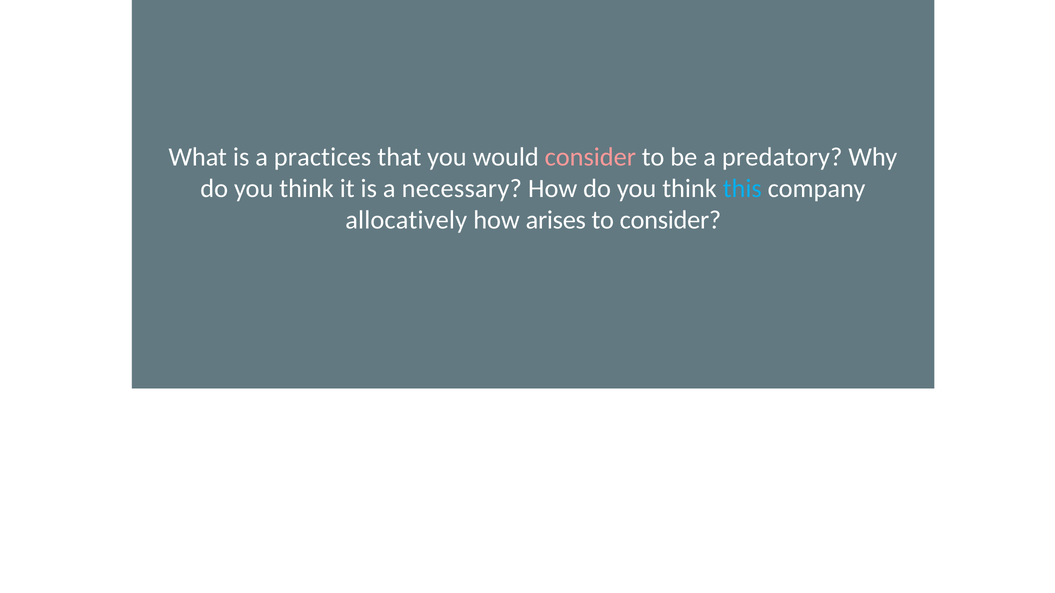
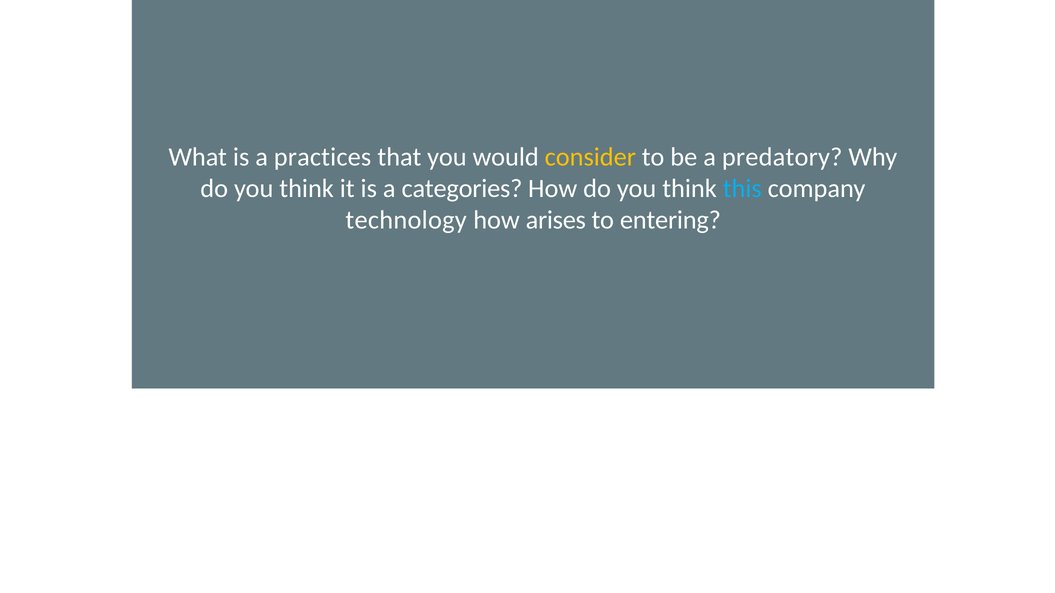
consider colour: pink -> yellow (590, 157)
necessary: necessary -> categories (462, 189)
allocatively: allocatively -> technology (406, 220)
to consider: consider -> entering (670, 220)
